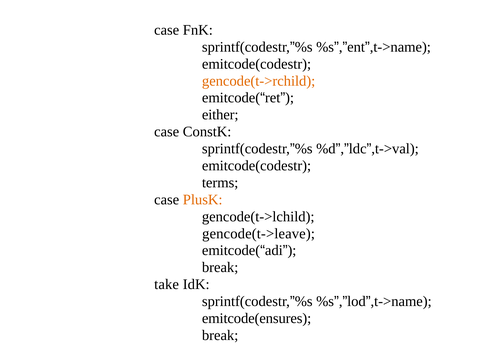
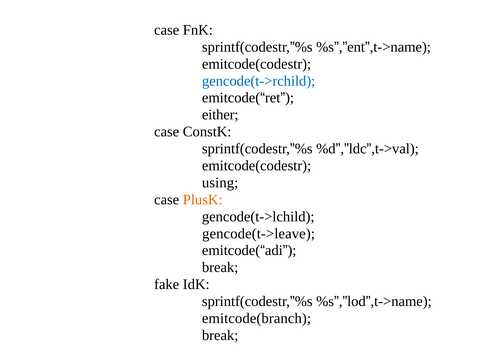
gencode(t->rchild colour: orange -> blue (259, 81)
terms: terms -> using (220, 182)
take: take -> fake (167, 284)
emitcode(ensures: emitcode(ensures -> emitcode(branch (256, 318)
